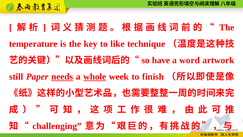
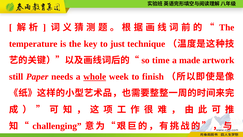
like: like -> just (117, 44)
have: have -> time (161, 60)
word: word -> made (190, 60)
needs underline: present -> none (62, 77)
